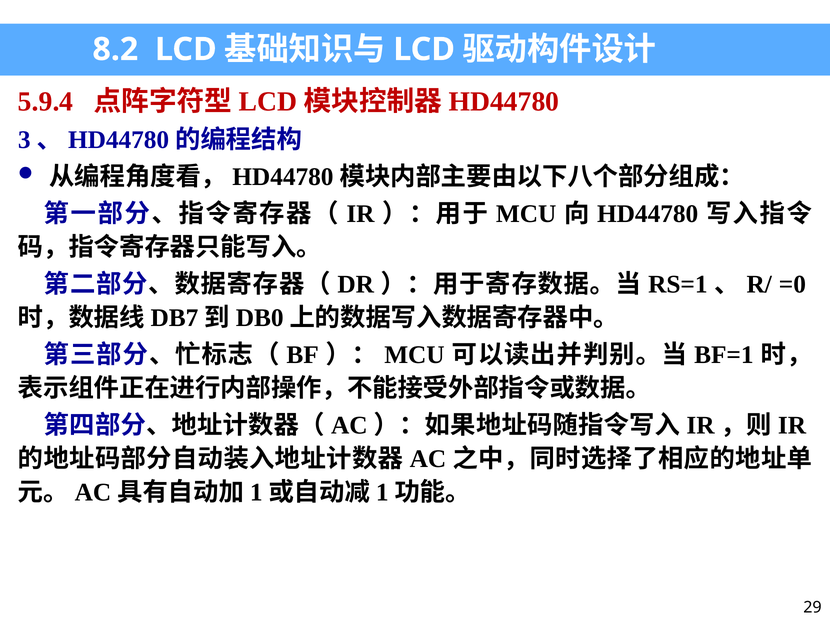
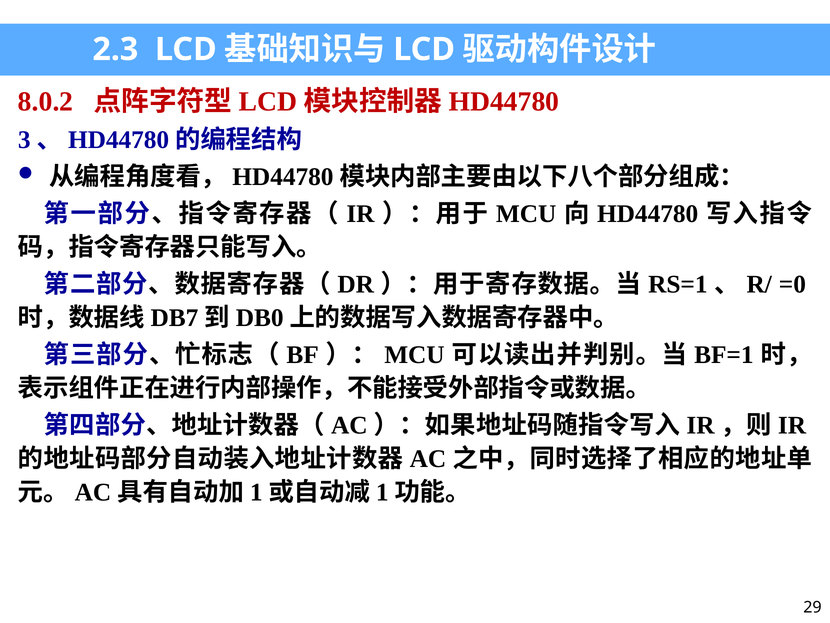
8.2: 8.2 -> 2.3 (115, 49)
5.9.4: 5.9.4 -> 8.0.2 (46, 102)
